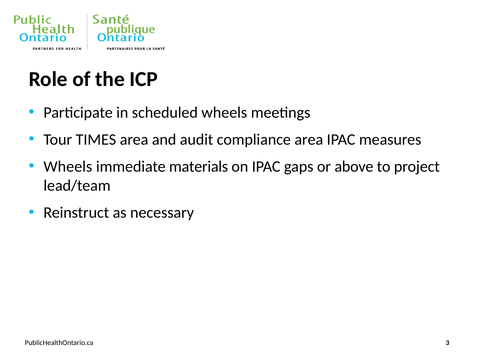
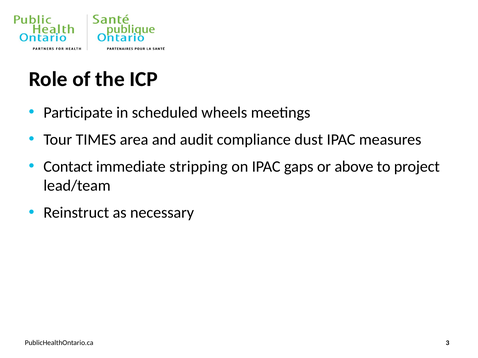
compliance area: area -> dust (309, 140)
Wheels: Wheels -> Contact (68, 167)
materials: materials -> stripping (198, 167)
